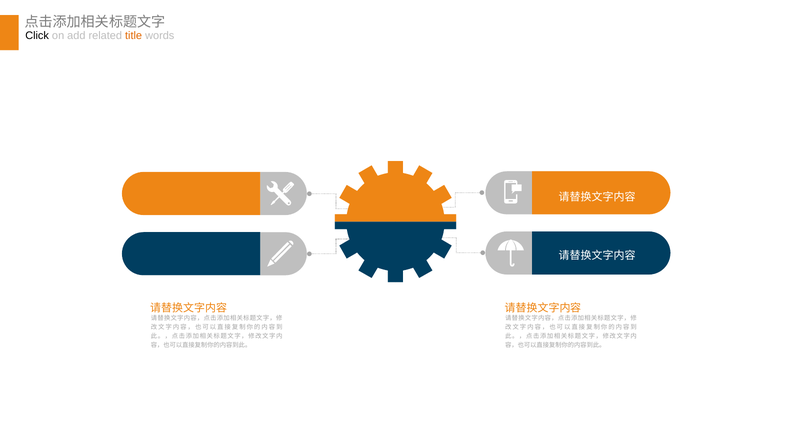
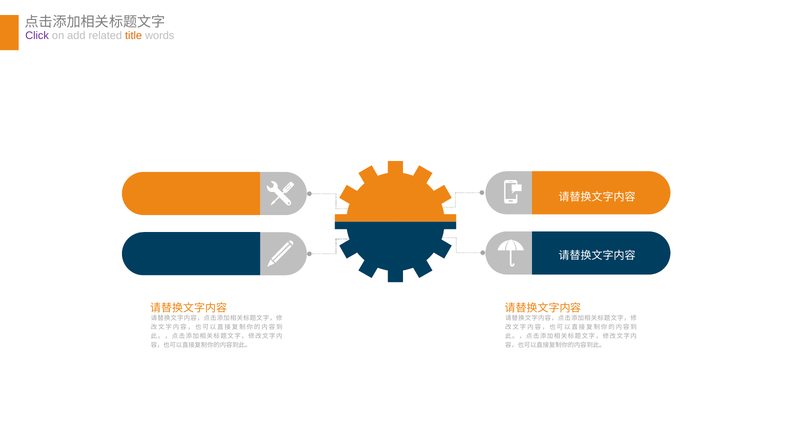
Click colour: black -> purple (37, 35)
